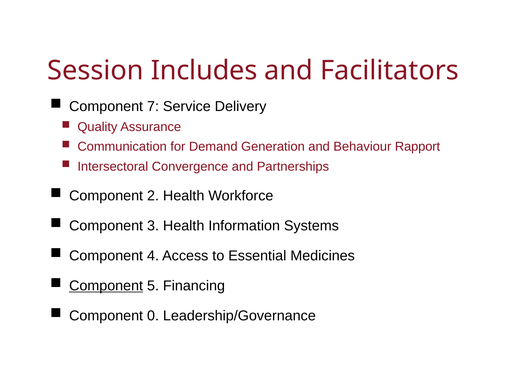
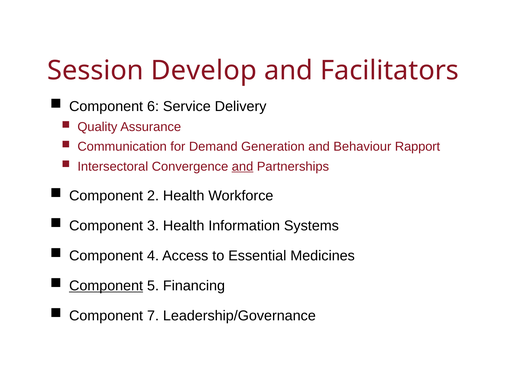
Includes: Includes -> Develop (204, 71)
7: 7 -> 6 (153, 107)
and underline: none -> present (243, 167)
0: 0 -> 7 (153, 316)
